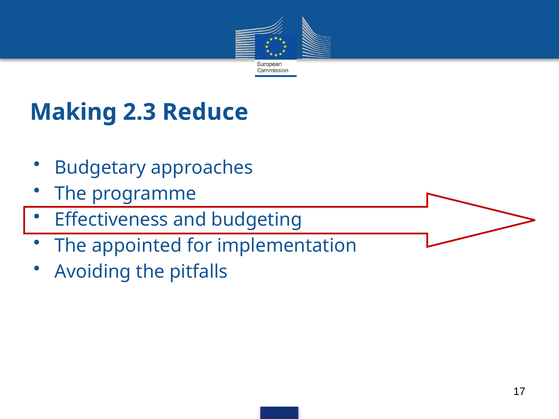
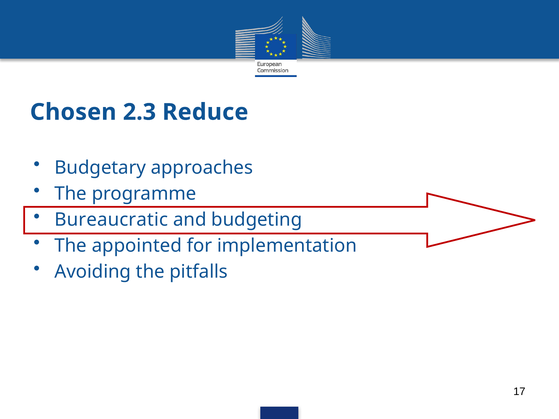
Making: Making -> Chosen (73, 112)
Effectiveness: Effectiveness -> Bureaucratic (111, 220)
